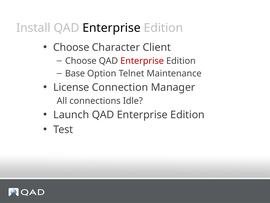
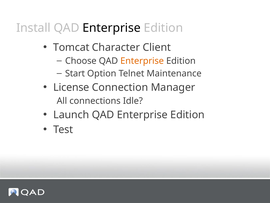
Choose: Choose -> Tomcat (71, 47)
Enterprise colour: red -> orange (142, 61)
Base: Base -> Start (75, 73)
